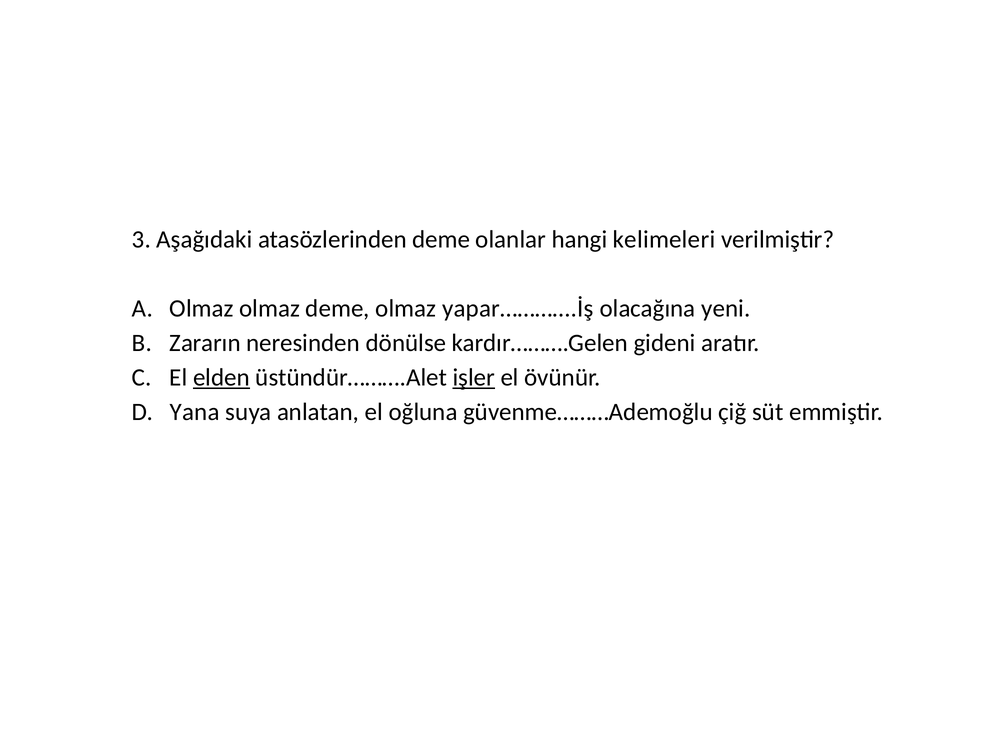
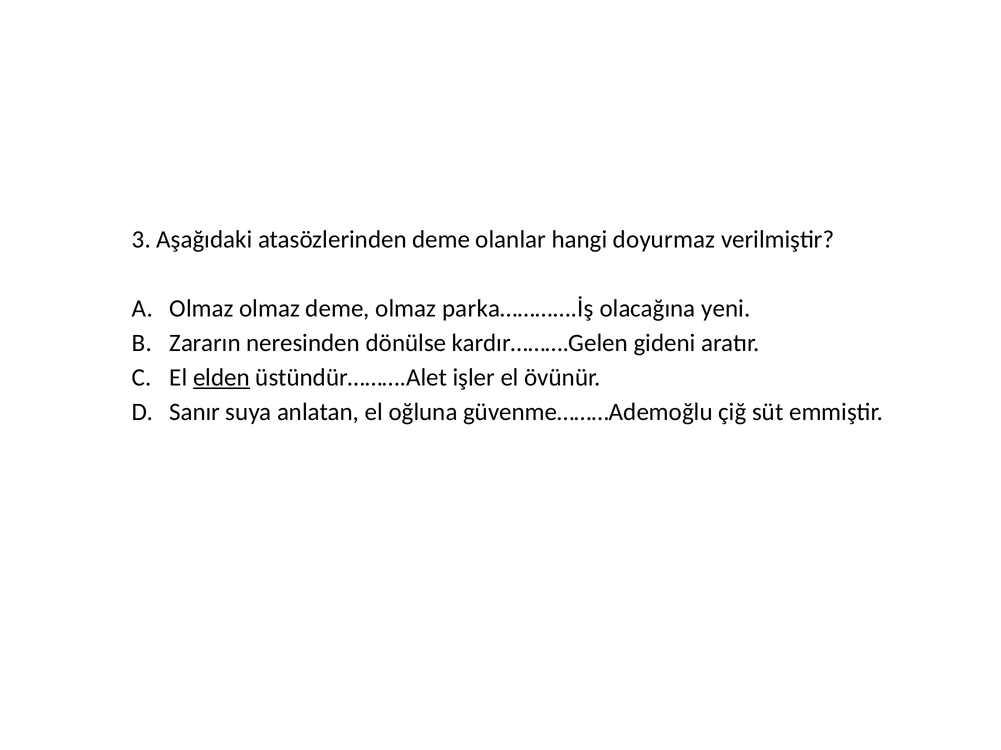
kelimeleri: kelimeleri -> doyurmaz (664, 240)
yapar………….İş: yapar………….İş -> parka………….İş (518, 309)
işler underline: present -> none (474, 378)
Yana: Yana -> Sanır (195, 412)
